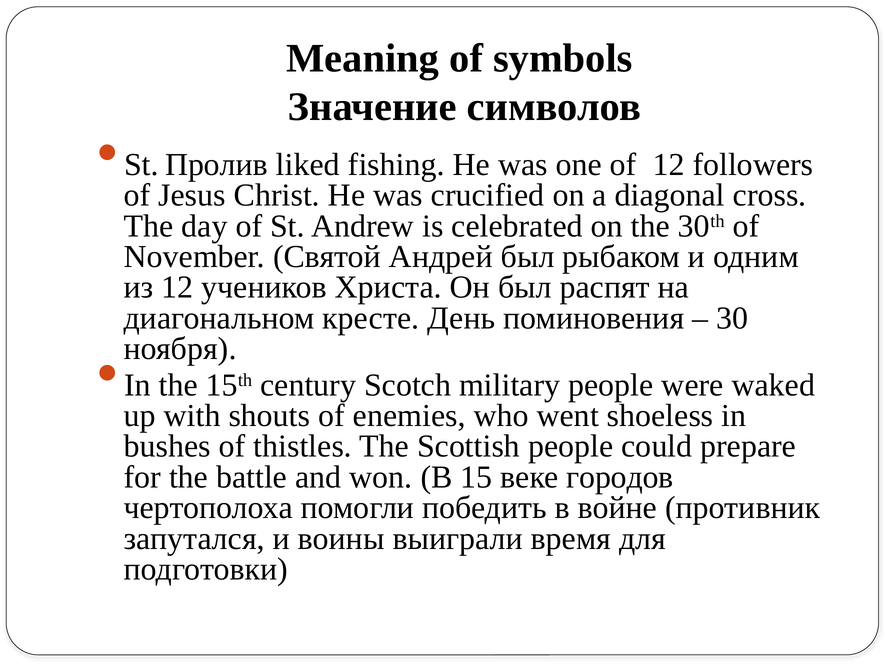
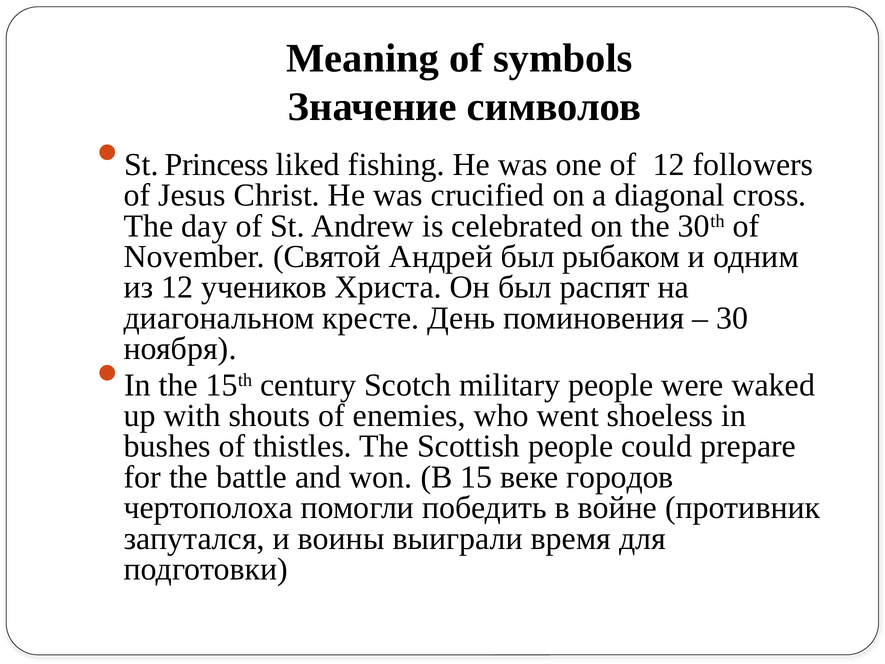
Пролив: Пролив -> Princess (217, 165)
